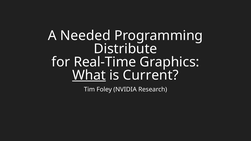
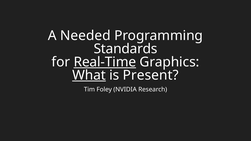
Distribute: Distribute -> Standards (126, 49)
Real-Time underline: none -> present (105, 62)
Current: Current -> Present (151, 75)
